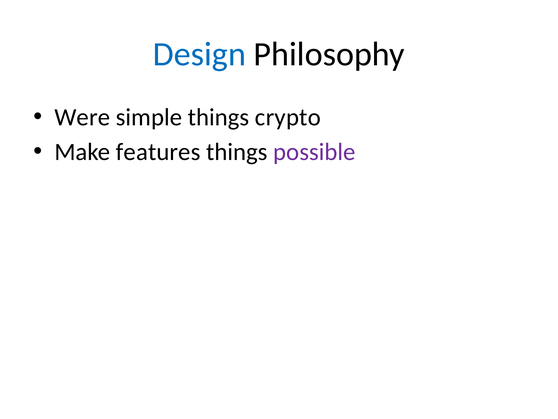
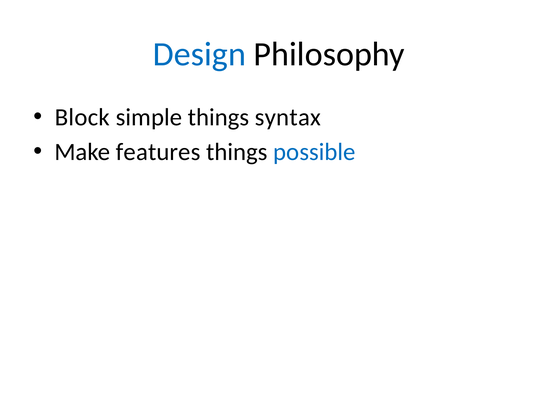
Were: Were -> Block (82, 117)
crypto: crypto -> syntax (288, 117)
possible colour: purple -> blue (314, 152)
